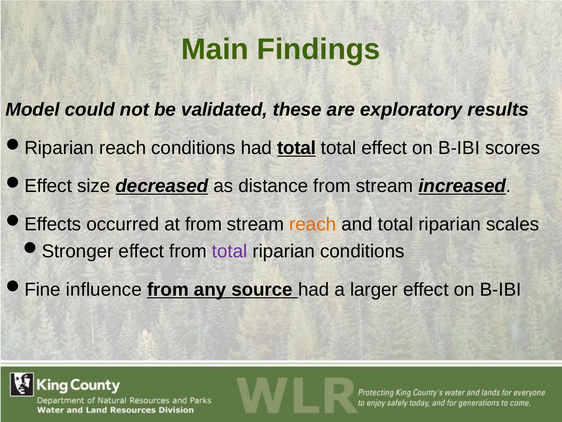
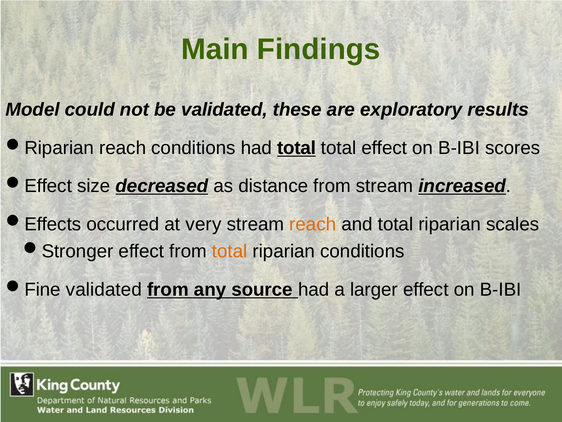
at from: from -> very (203, 224)
total colour: purple -> orange (230, 251)
influence: influence -> validated (104, 289)
